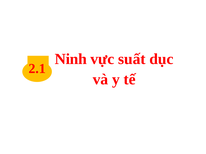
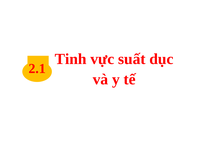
Ninh: Ninh -> Tinh (71, 59)
